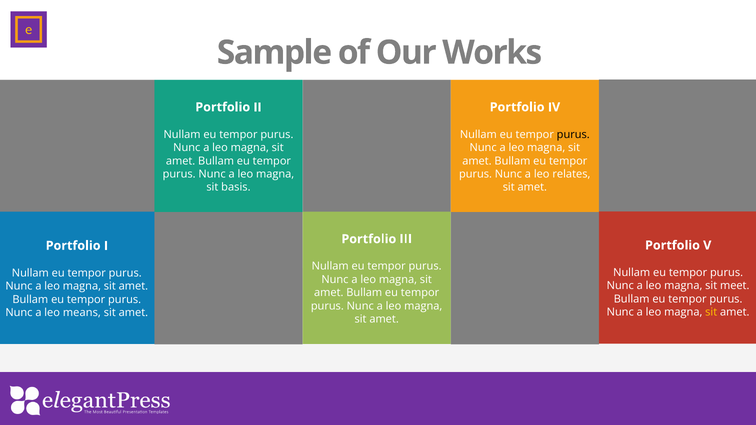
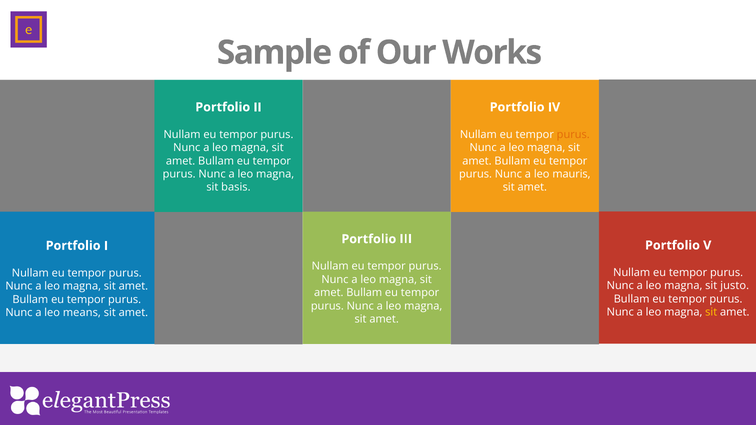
purus colour: black -> orange (573, 134)
relates: relates -> mauris (571, 174)
meet: meet -> justo (735, 286)
